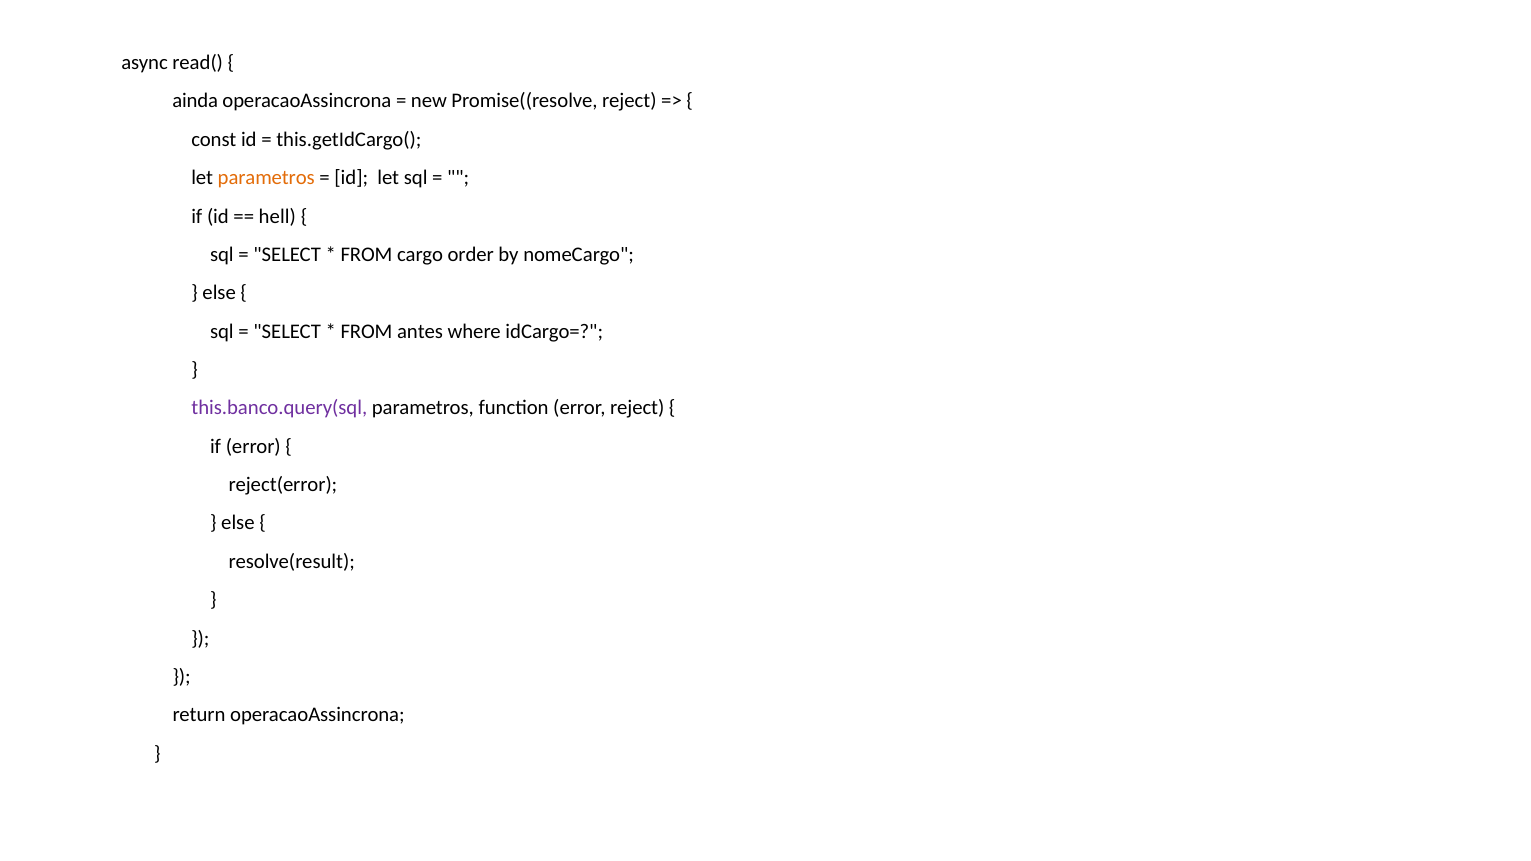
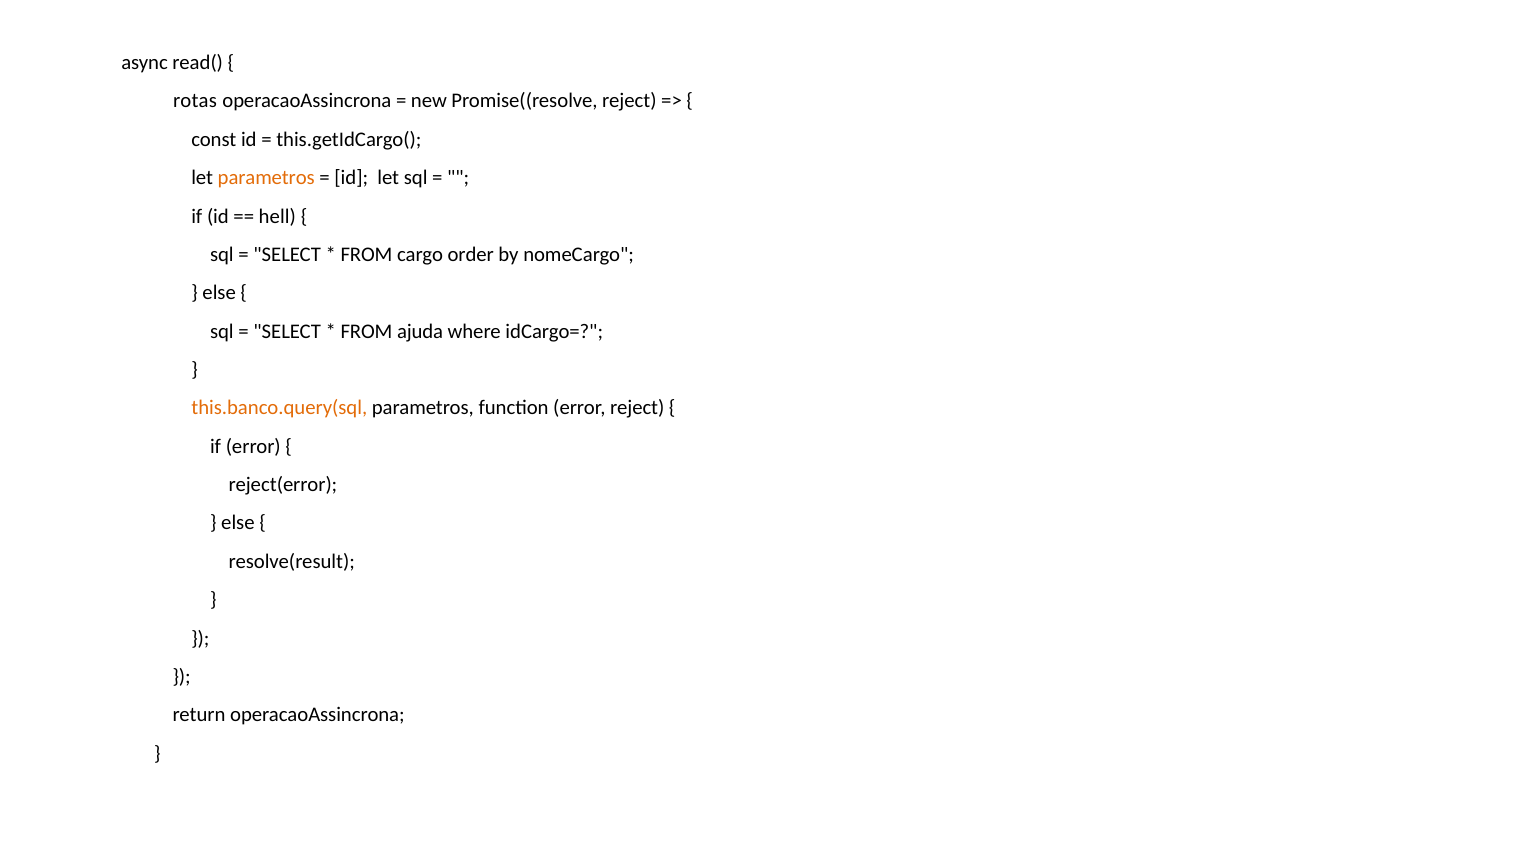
ainda: ainda -> rotas (195, 101)
antes: antes -> ajuda (420, 331)
this.banco.query(sql colour: purple -> orange (279, 408)
